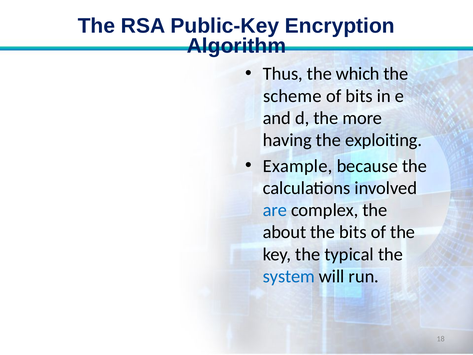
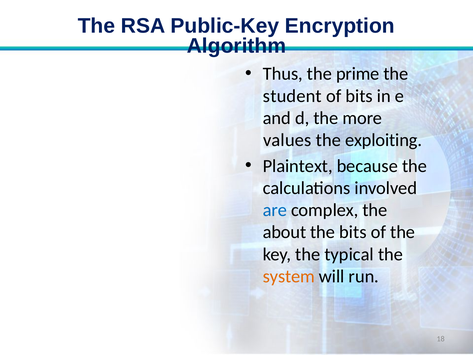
which: which -> prime (358, 74)
scheme: scheme -> student (292, 96)
having: having -> values (287, 140)
Example: Example -> Plaintext (298, 166)
system colour: blue -> orange (289, 276)
